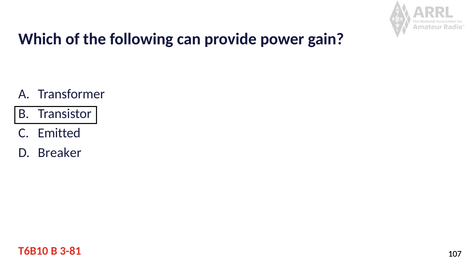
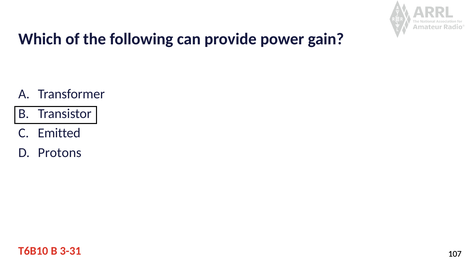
Breaker: Breaker -> Protons (60, 152)
3-81: 3-81 -> 3-31 (71, 250)
